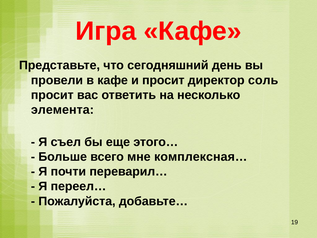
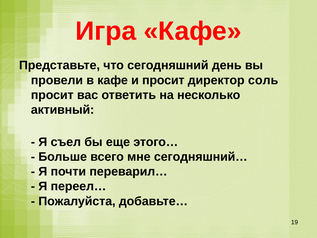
элемента: элемента -> активный (63, 110)
комплексная…: комплексная… -> сегодняшний… (201, 157)
